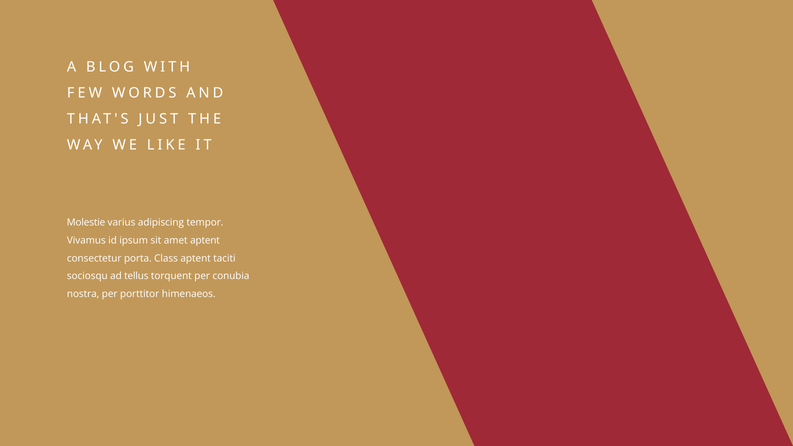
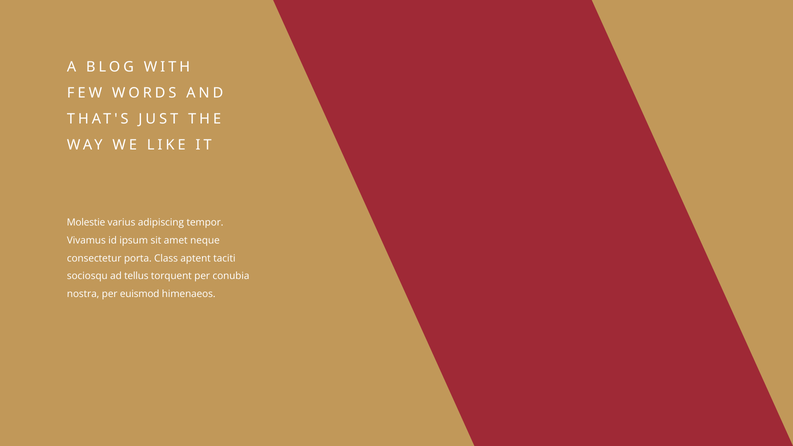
amet aptent: aptent -> neque (205, 240)
porttitor: porttitor -> euismod (140, 294)
